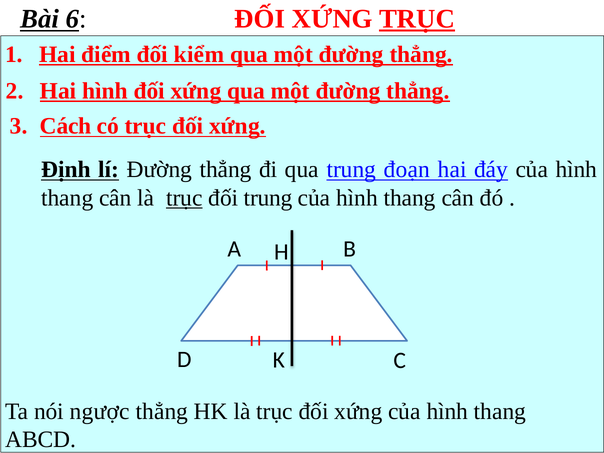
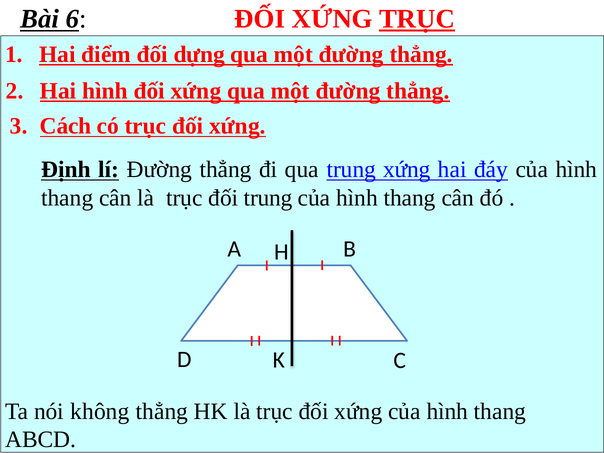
kiểm: kiểm -> dựng (199, 54)
trung đoạn: đoạn -> xứng (407, 170)
trục underline: present -> none (184, 198)
ngược: ngược -> không (100, 411)
